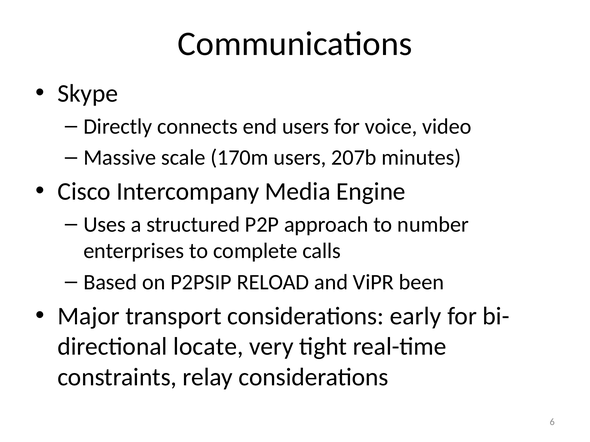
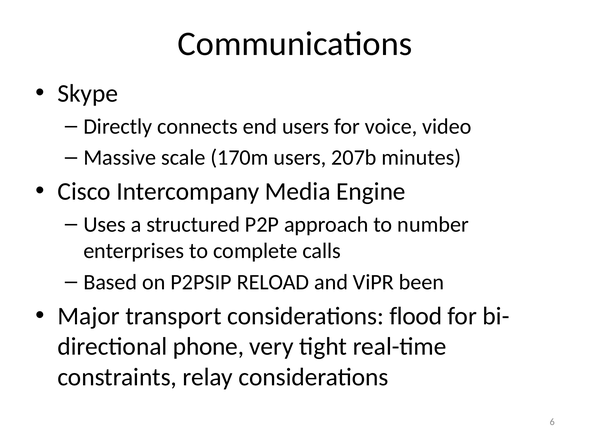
early: early -> flood (416, 316)
locate: locate -> phone (208, 347)
